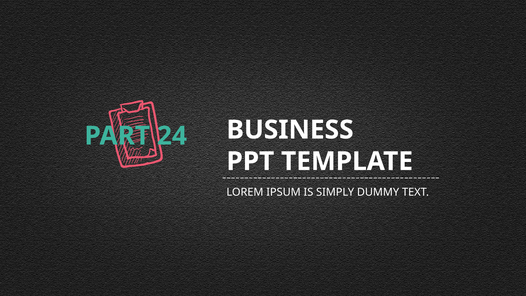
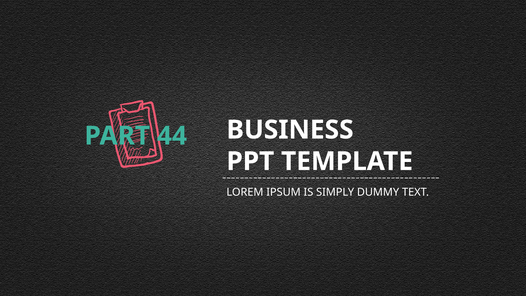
24: 24 -> 44 (172, 136)
